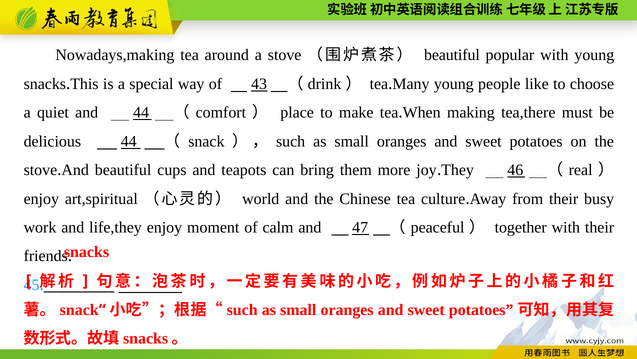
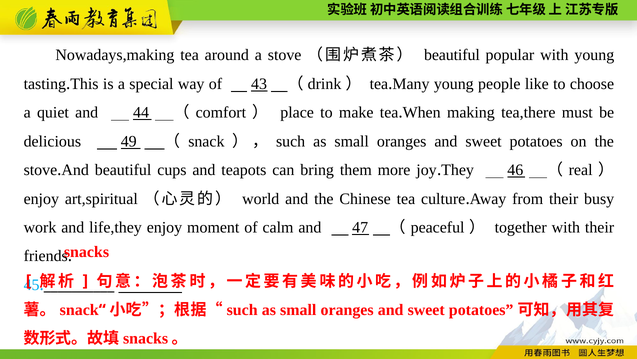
snacks: snacks -> tasting (45, 84)
delicious 44: 44 -> 49 (129, 141)
